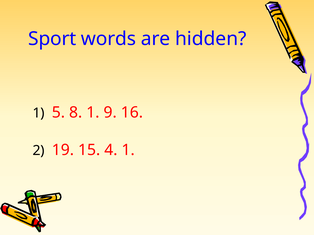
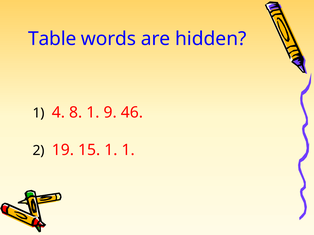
Sport: Sport -> Table (52, 39)
5: 5 -> 4 (59, 113)
16: 16 -> 46 (132, 113)
15 4: 4 -> 1 (111, 150)
